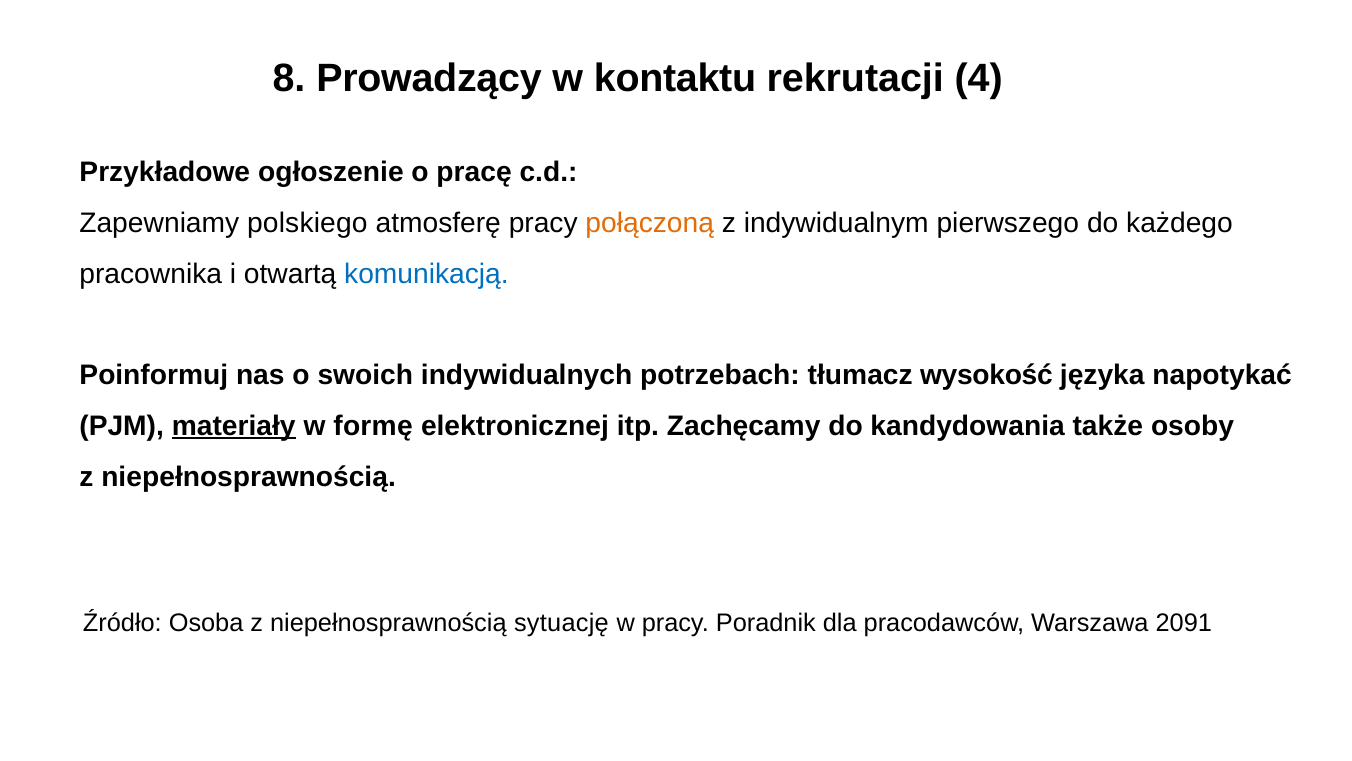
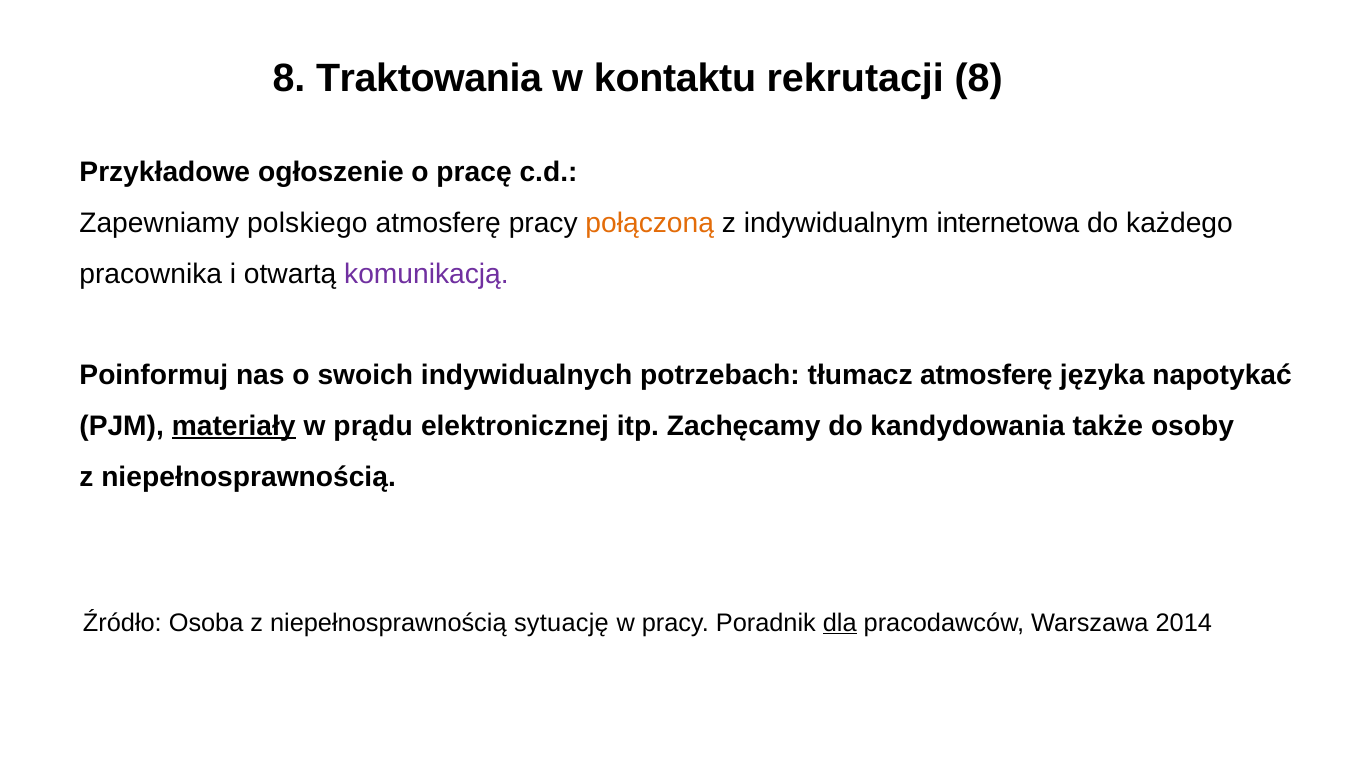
Prowadzący: Prowadzący -> Traktowania (429, 78)
rekrutacji 4: 4 -> 8 (979, 78)
pierwszego: pierwszego -> internetowa (1008, 223)
komunikacją colour: blue -> purple (426, 274)
tłumacz wysokość: wysokość -> atmosferę (986, 375)
formę: formę -> prądu (373, 426)
dla underline: none -> present (840, 622)
2091: 2091 -> 2014 (1184, 622)
